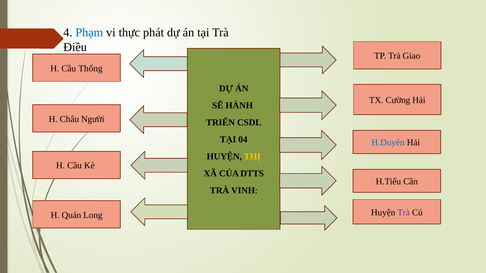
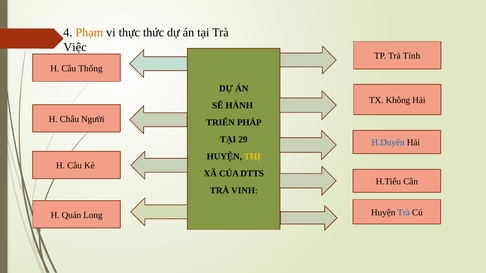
Phạm colour: blue -> orange (89, 33)
phát: phát -> thức (154, 33)
Điều: Điều -> Việc (75, 47)
Giao: Giao -> Tính (411, 56)
Cường: Cường -> Không (398, 100)
CSDL: CSDL -> PHÁP (249, 123)
04: 04 -> 29 (243, 140)
Trà colour: purple -> blue (404, 213)
